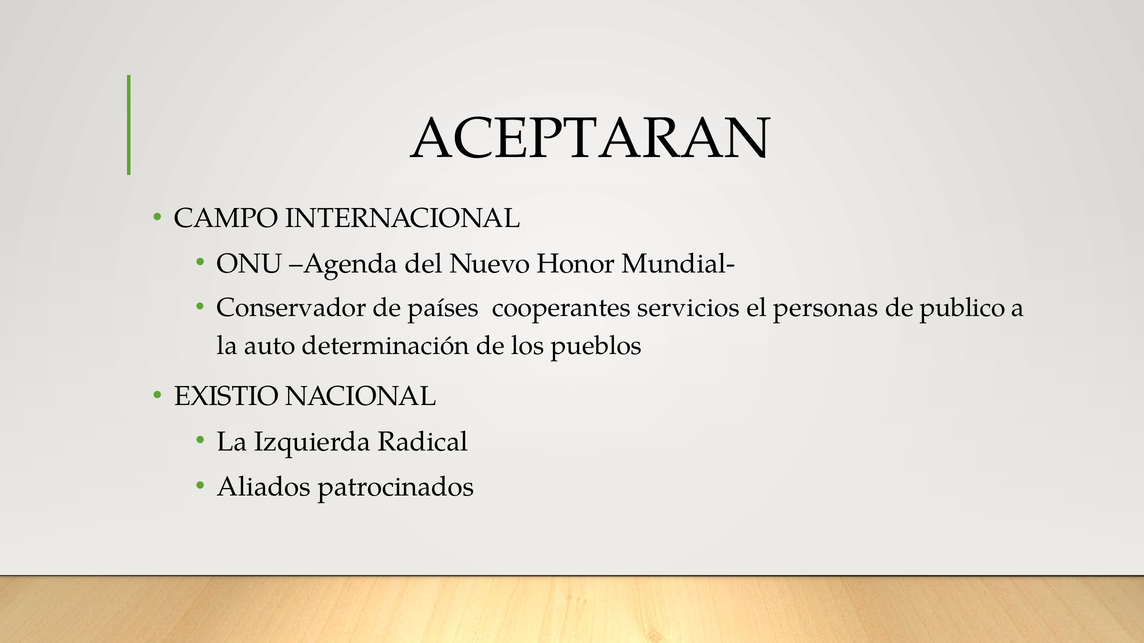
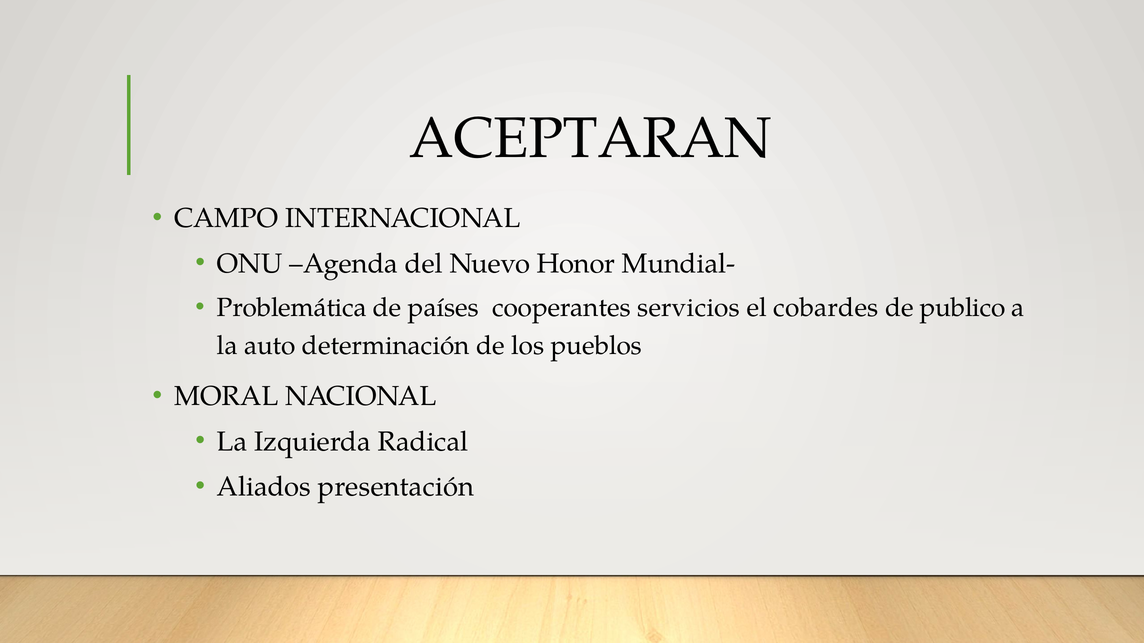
Conservador: Conservador -> Problemática (292, 308)
personas: personas -> cobardes (826, 308)
EXISTIO: EXISTIO -> MORAL (226, 396)
patrocinados: patrocinados -> presentación (396, 487)
